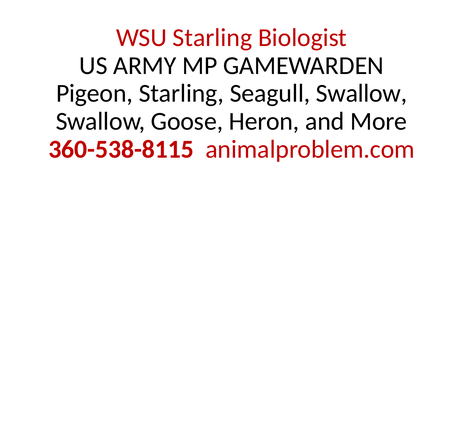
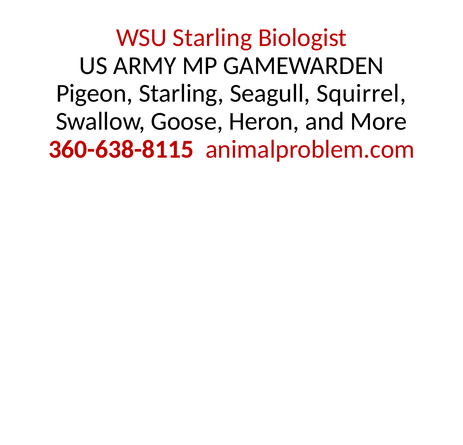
Seagull Swallow: Swallow -> Squirrel (361, 93)
360-538-8115: 360-538-8115 -> 360-638-8115 (121, 149)
